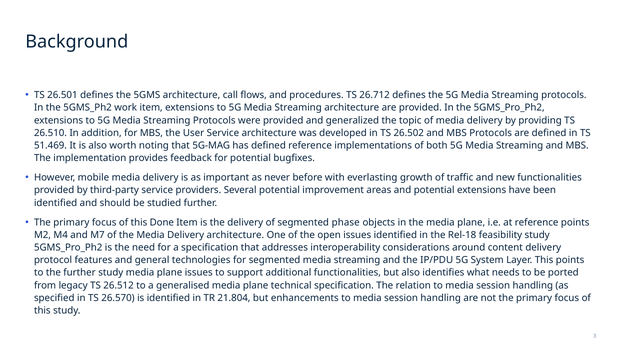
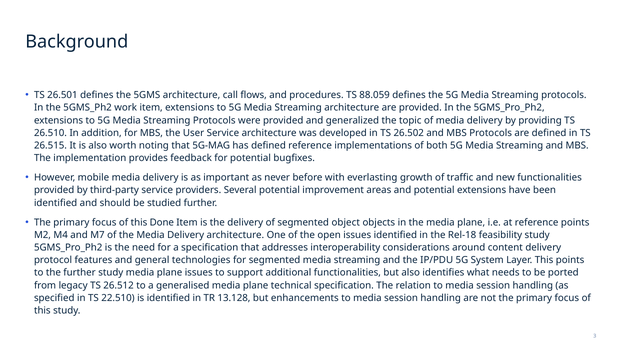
26.712: 26.712 -> 88.059 (375, 95)
51.469: 51.469 -> 26.515 (50, 145)
phase: phase -> object (346, 222)
26.570: 26.570 -> 22.510 (118, 298)
21.804: 21.804 -> 13.128 (234, 298)
